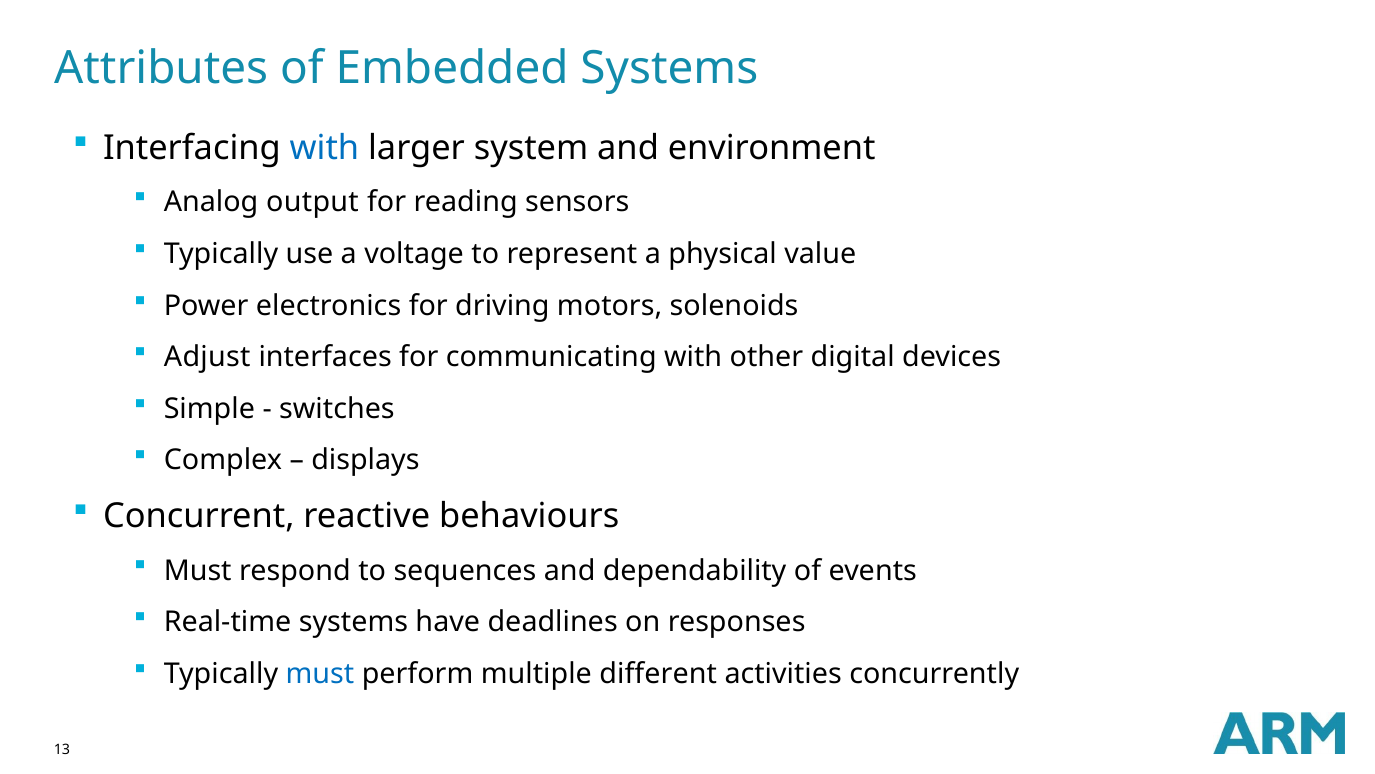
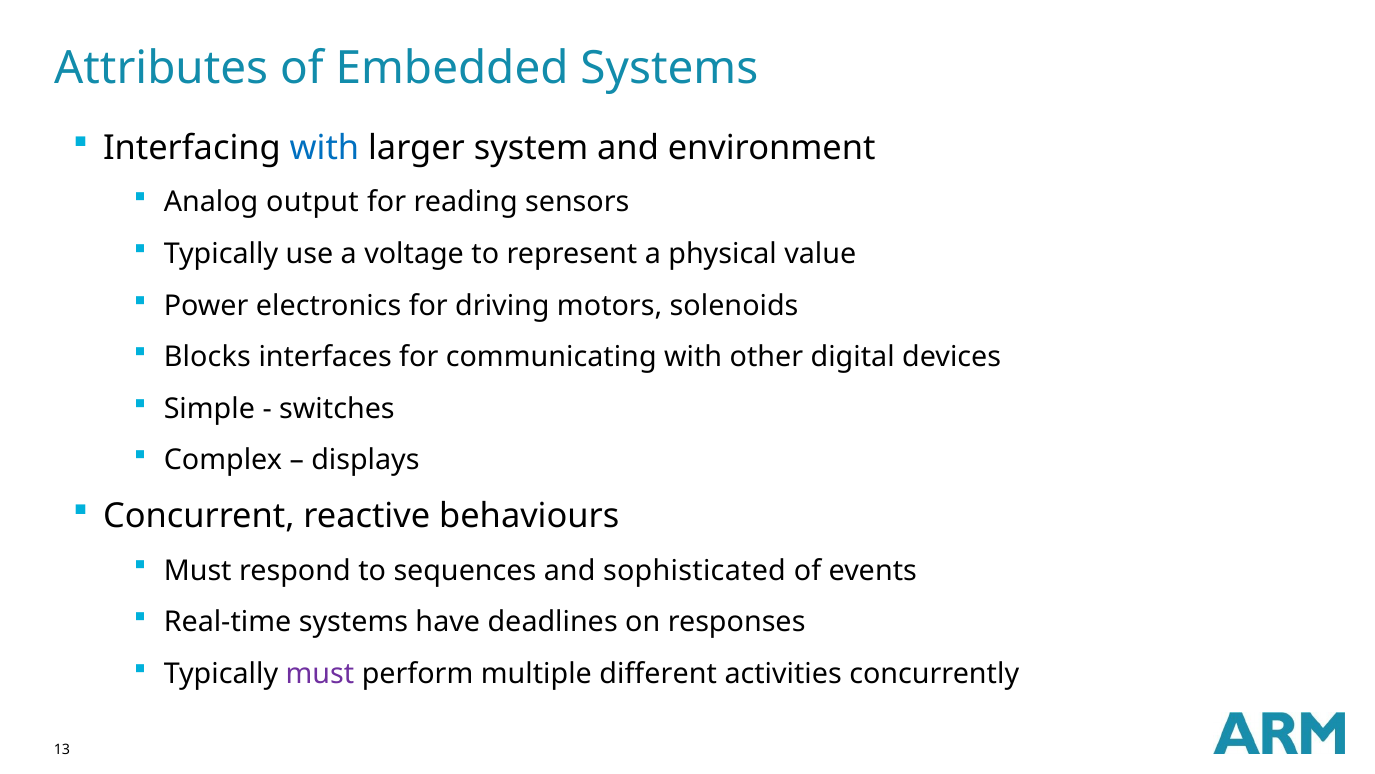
Adjust: Adjust -> Blocks (207, 357)
dependability: dependability -> sophisticated (694, 570)
must colour: blue -> purple (320, 674)
